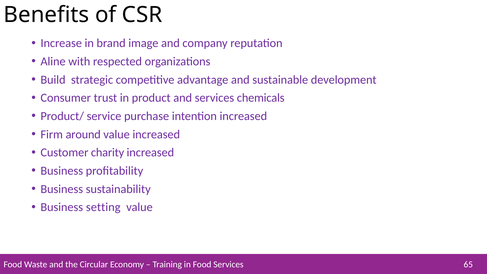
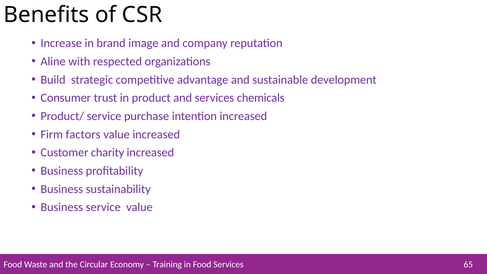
around: around -> factors (83, 134)
Business setting: setting -> service (103, 207)
